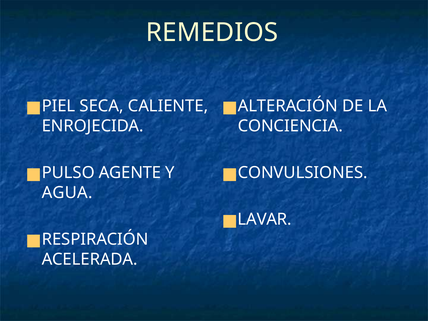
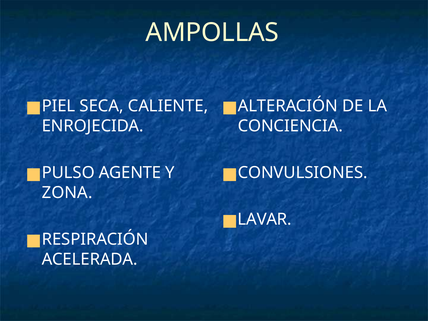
REMEDIOS: REMEDIOS -> AMPOLLAS (212, 33)
AGUA: AGUA -> ZONA (67, 193)
